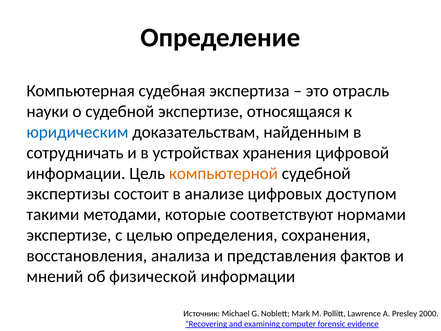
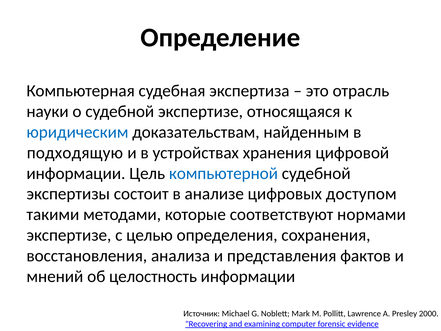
сотрудничать: сотрудничать -> подходящую (75, 153)
компьютерной colour: orange -> blue (223, 173)
физической: физической -> целостность (153, 276)
